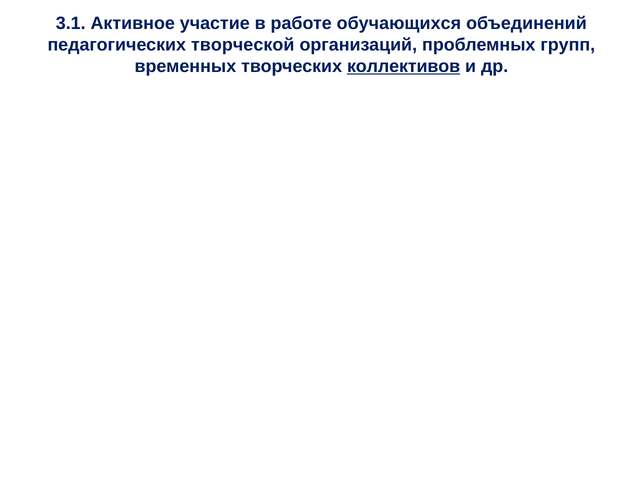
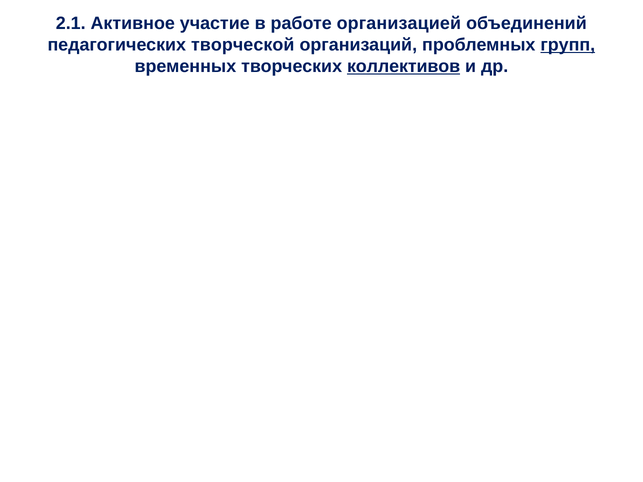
3.1: 3.1 -> 2.1 (71, 23)
обучающихся: обучающихся -> организацией (399, 23)
групп underline: none -> present (568, 45)
